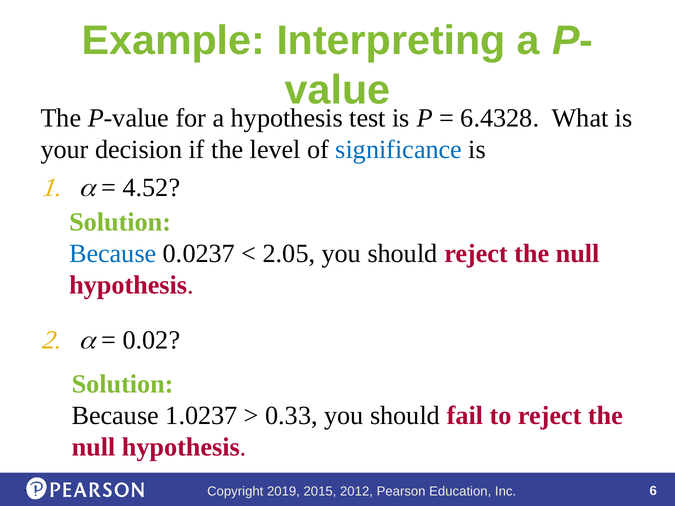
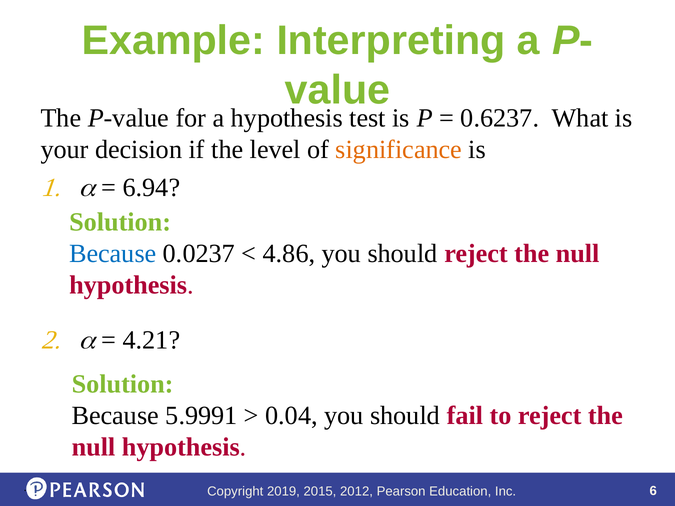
6.4328: 6.4328 -> 0.6237 (500, 118)
significance colour: blue -> orange (399, 150)
4.52: 4.52 -> 6.94 (151, 188)
2.05: 2.05 -> 4.86 (289, 254)
0.02: 0.02 -> 4.21 (151, 340)
1.0237: 1.0237 -> 5.9991 (201, 416)
0.33: 0.33 -> 0.04 (291, 416)
